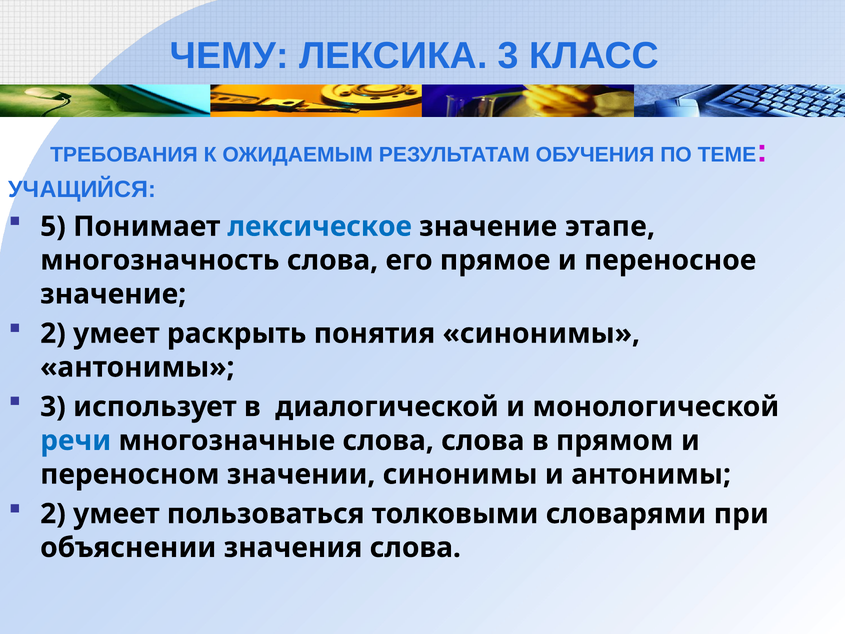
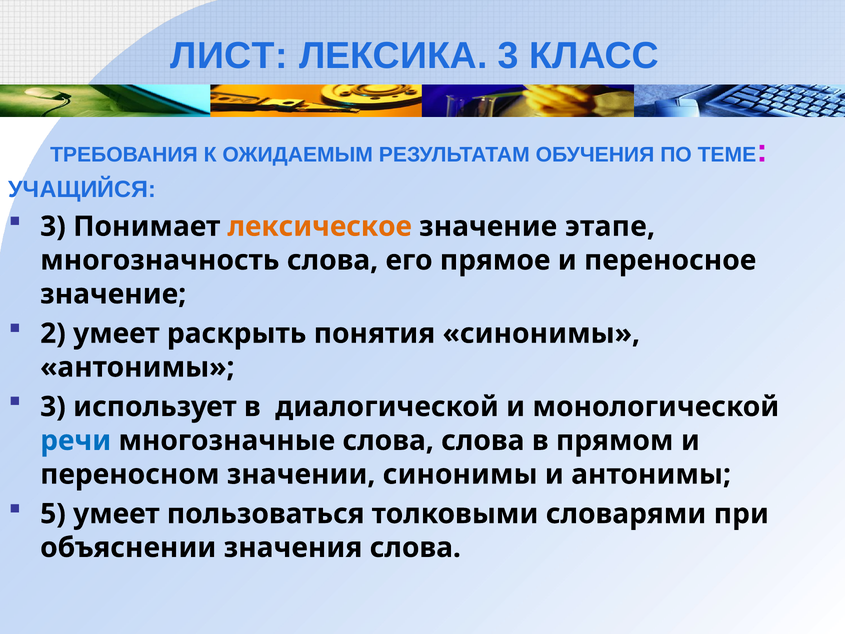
ЧЕМУ: ЧЕМУ -> ЛИСТ (229, 56)
5: 5 -> 3 (53, 226)
лексическое colour: blue -> orange (320, 226)
2: 2 -> 5 (53, 514)
